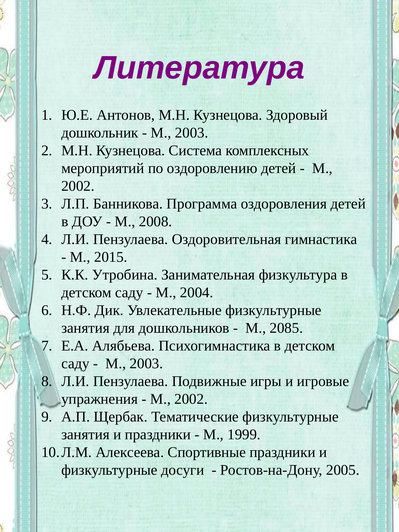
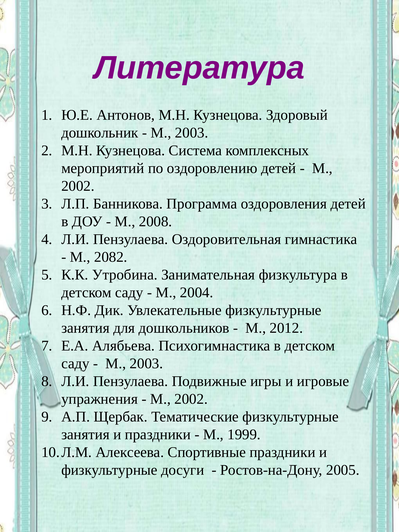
2015: 2015 -> 2082 (111, 257)
2085: 2085 -> 2012 (286, 328)
